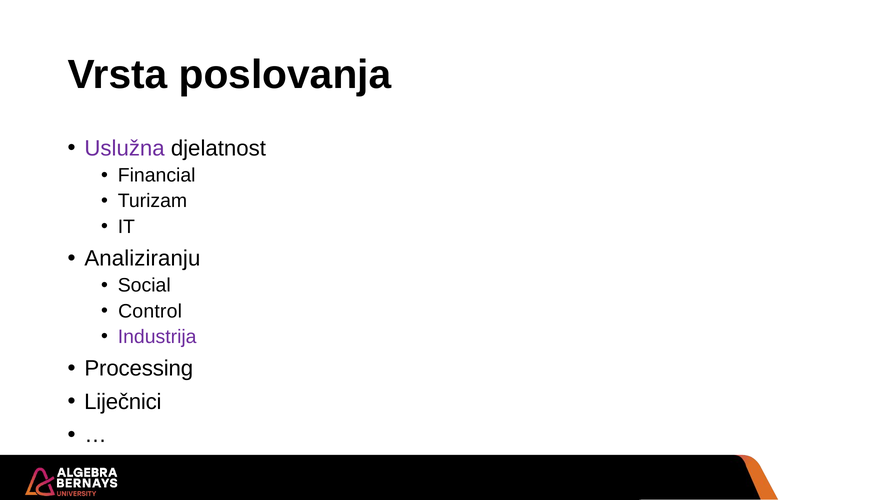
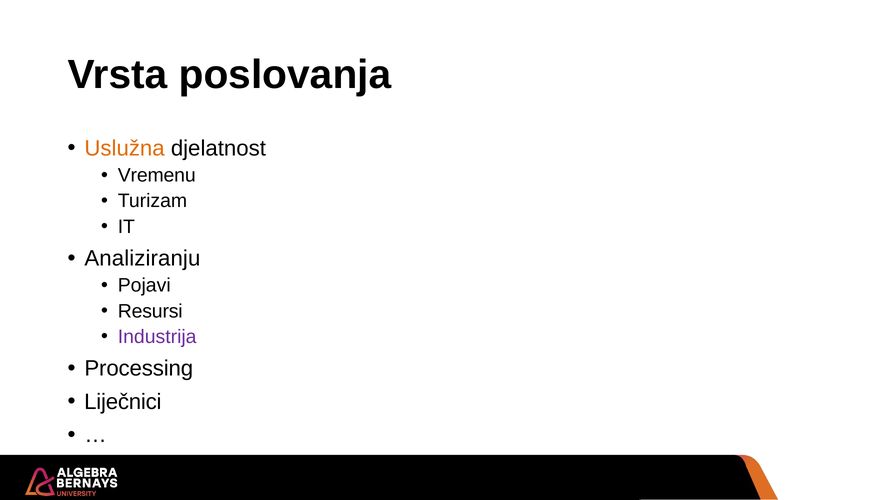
Uslužna colour: purple -> orange (125, 148)
Financial: Financial -> Vremenu (157, 175)
Social: Social -> Pojavi (144, 286)
Control: Control -> Resursi (150, 311)
